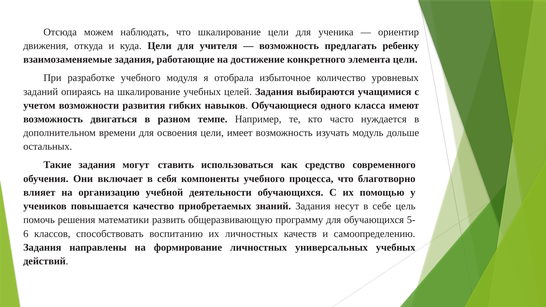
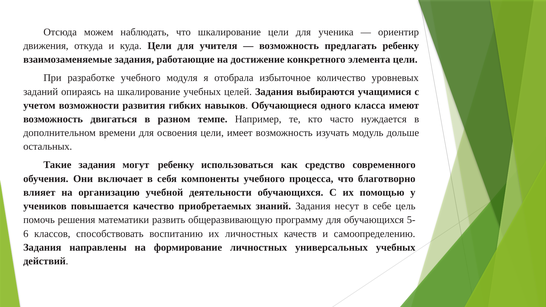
могут ставить: ставить -> ребенку (176, 165)
